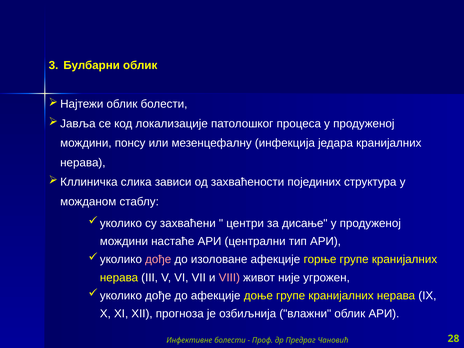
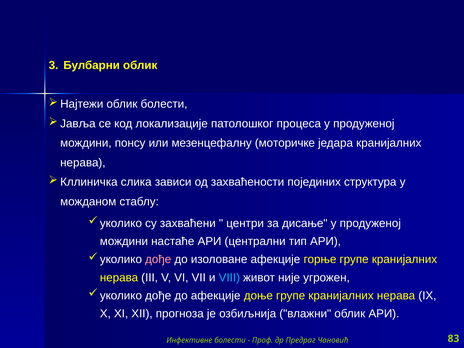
инфекција: инфекција -> моторичке (285, 143)
VIII colour: pink -> light blue (229, 278)
28: 28 -> 83 (454, 339)
